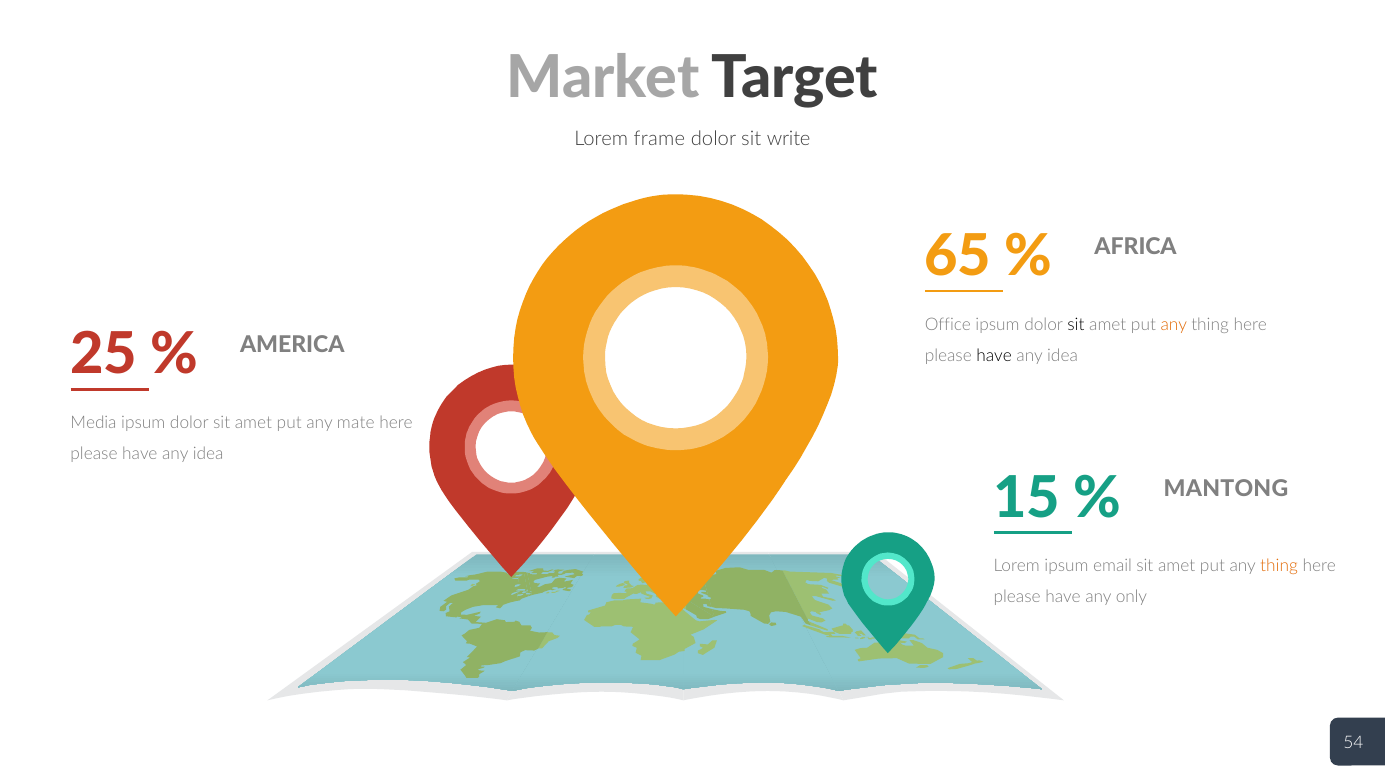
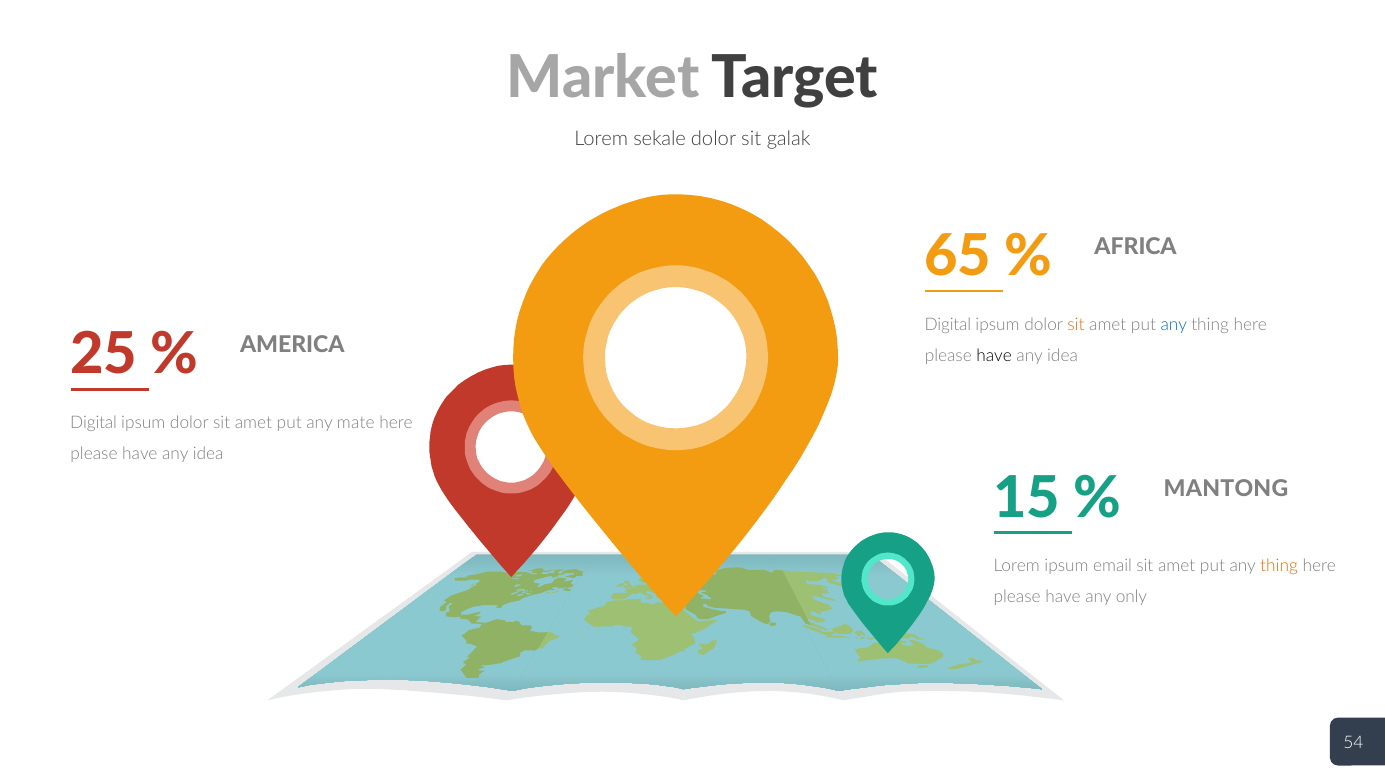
frame: frame -> sekale (660, 139)
write: write -> galak (789, 139)
Office: Office -> Digital (948, 324)
sit colour: black -> orange (1076, 324)
any colour: orange -> blue (1174, 324)
Media: Media -> Digital (94, 423)
